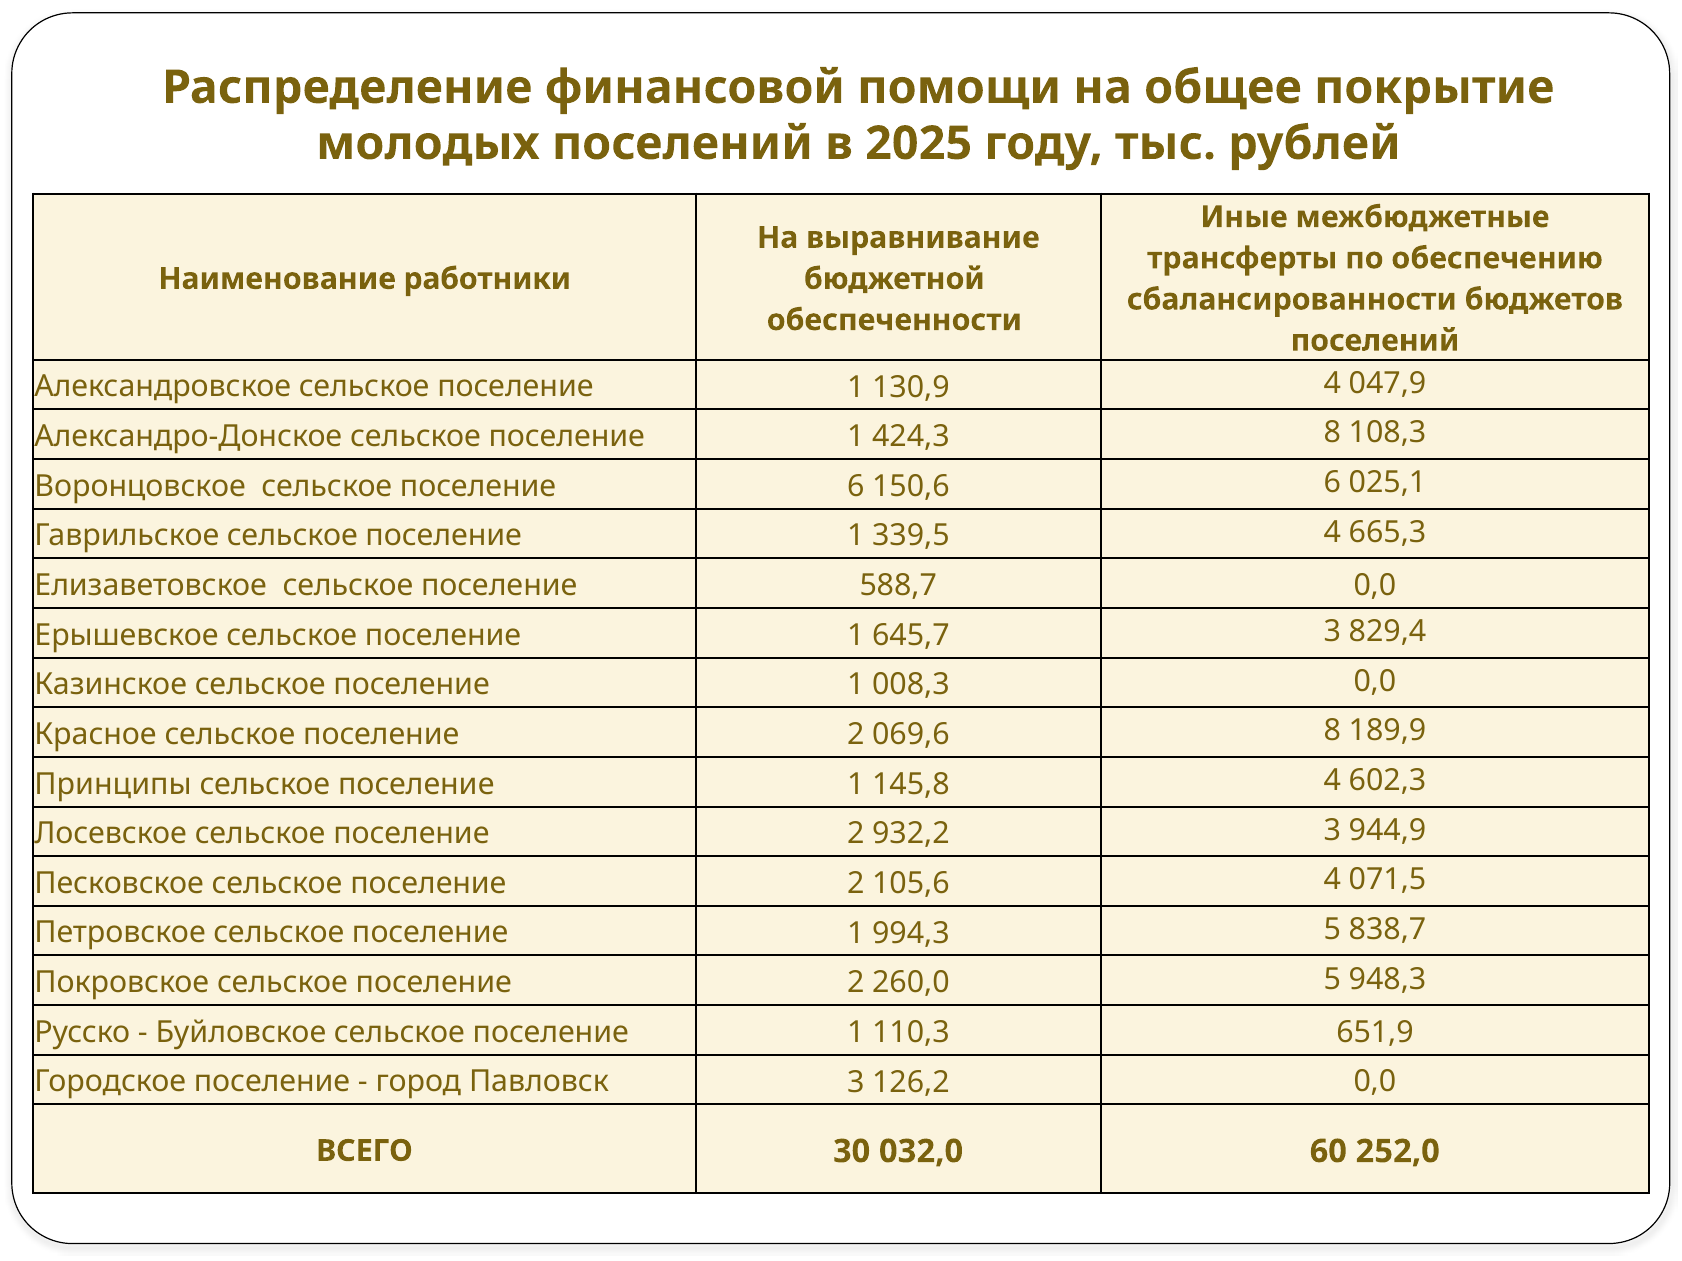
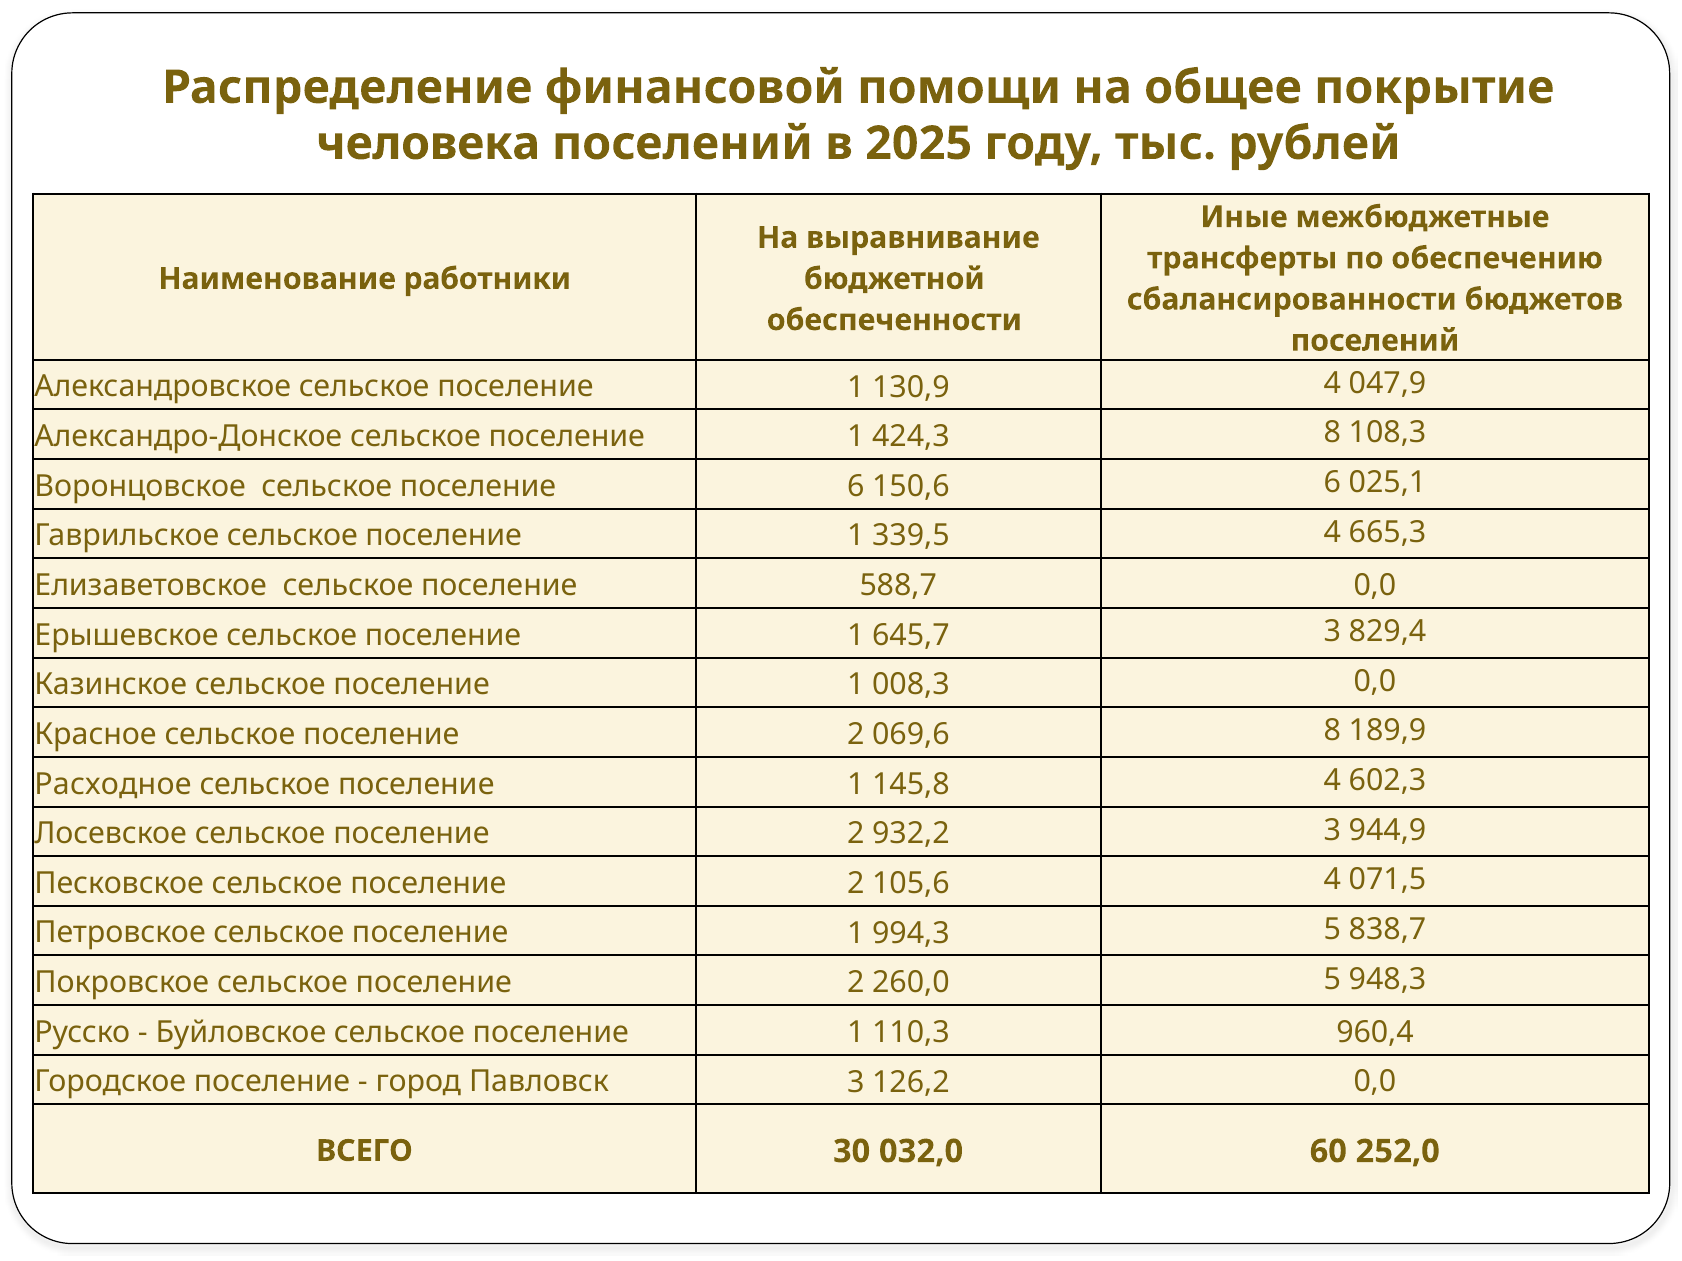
молодых: молодых -> человека (428, 144)
Принципы: Принципы -> Расходное (113, 784)
651,9: 651,9 -> 960,4 (1375, 1033)
